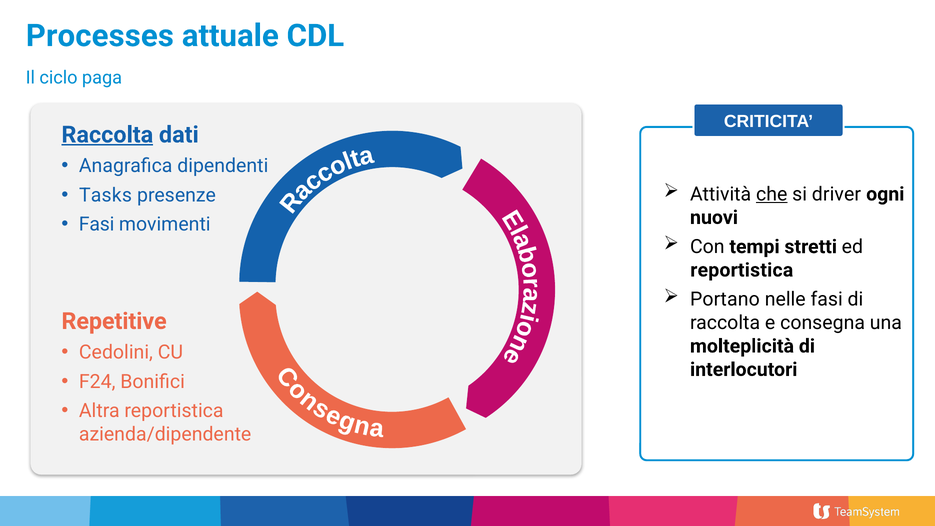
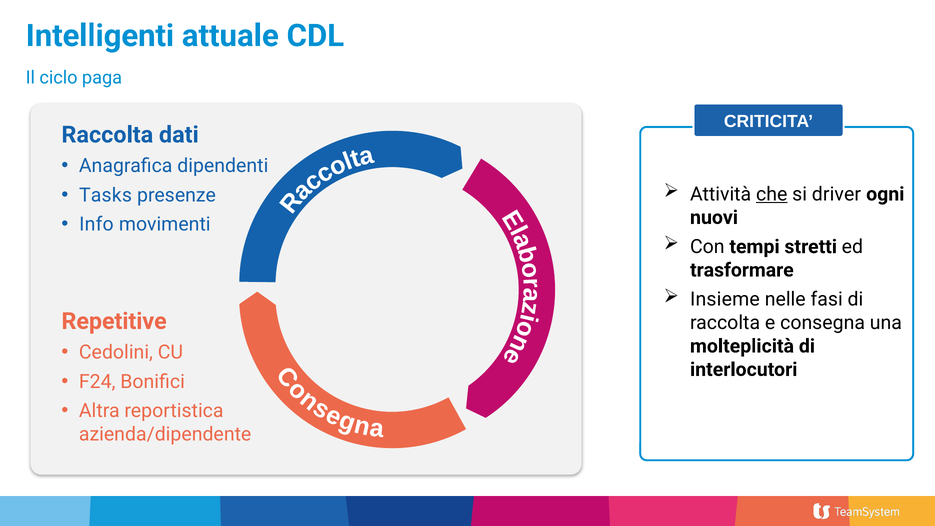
Processes: Processes -> Intelligenti (100, 36)
Raccolta underline: present -> none (107, 135)
Fasi: Fasi -> Info (96, 225)
reportistica: reportistica -> trasformare (742, 270)
Portano: Portano -> Insieme (725, 299)
